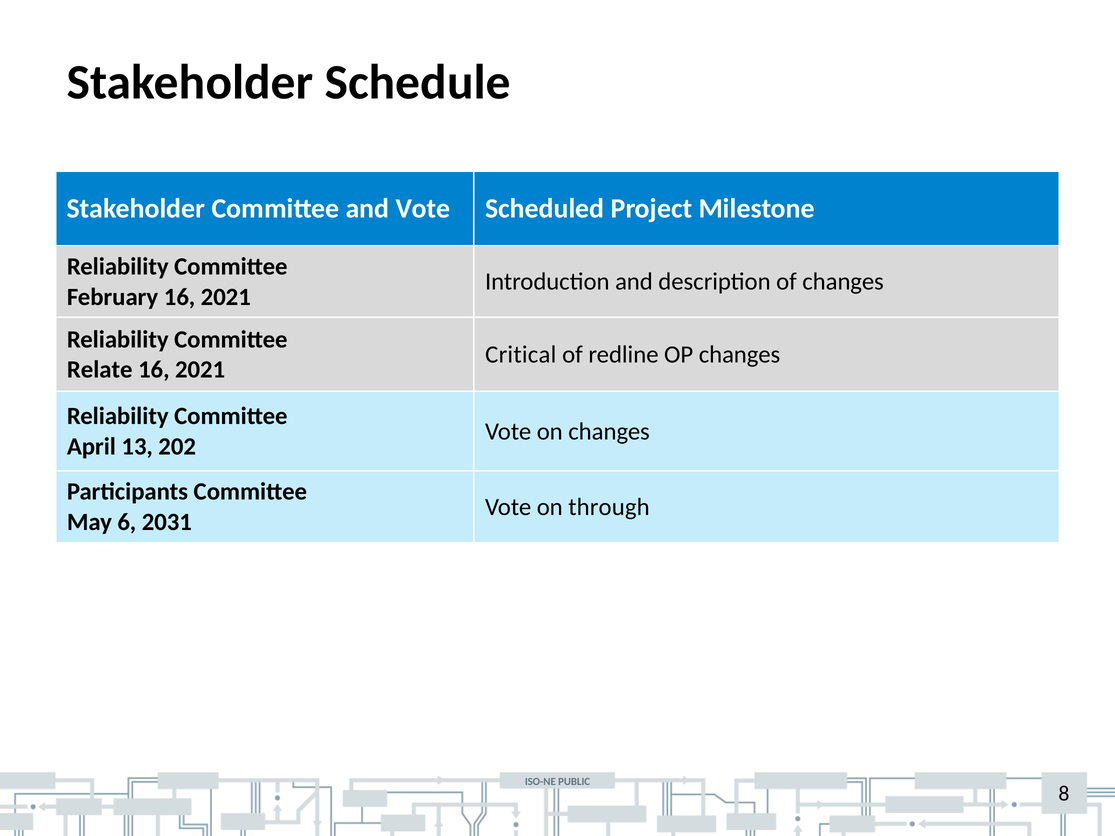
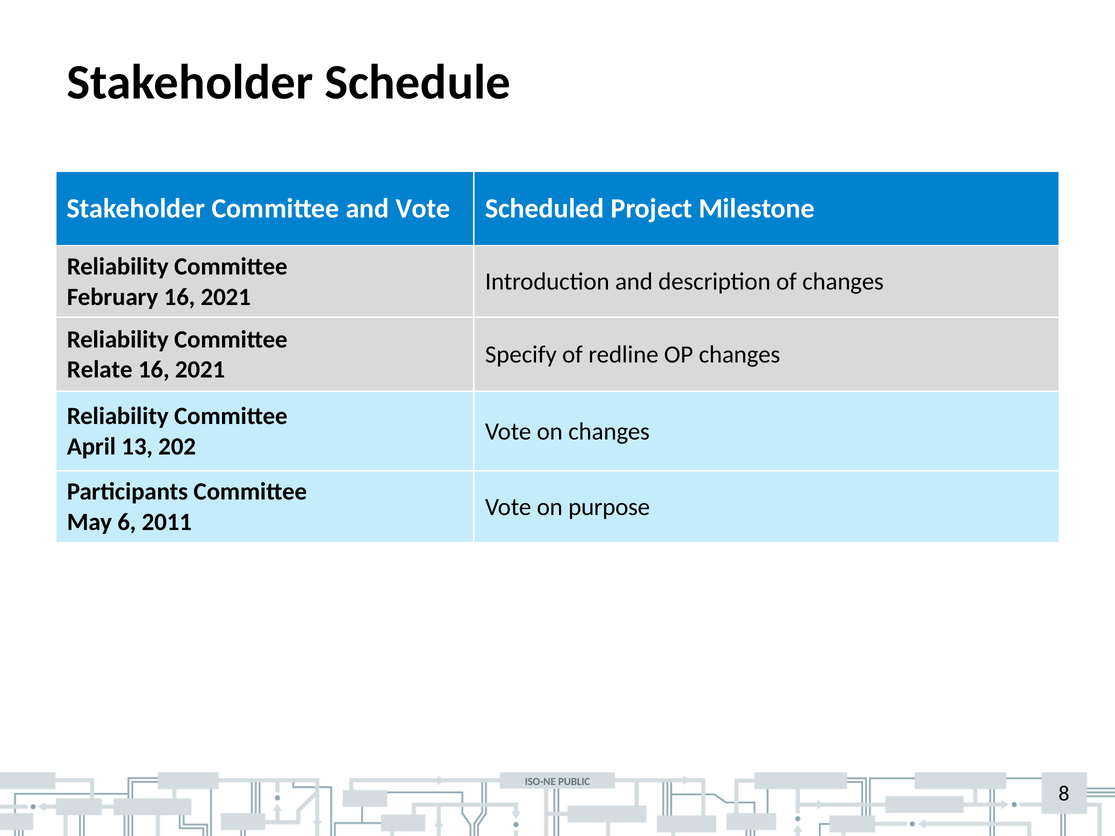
Critical: Critical -> Specify (521, 355)
through: through -> purpose (609, 507)
2031: 2031 -> 2011 (167, 522)
